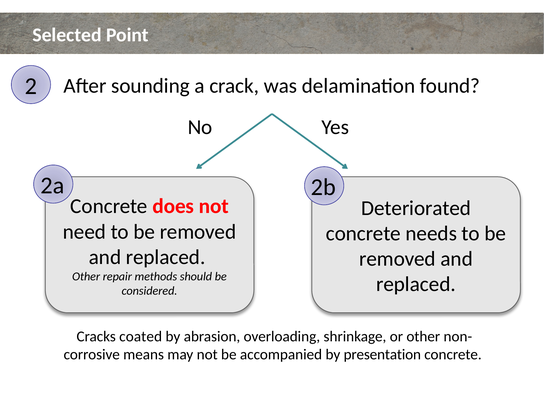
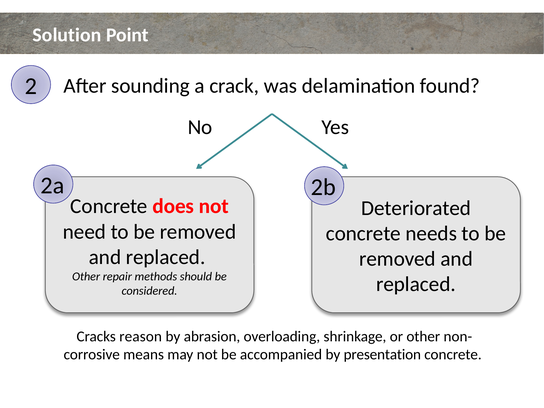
Selected: Selected -> Solution (67, 35)
coated: coated -> reason (141, 336)
